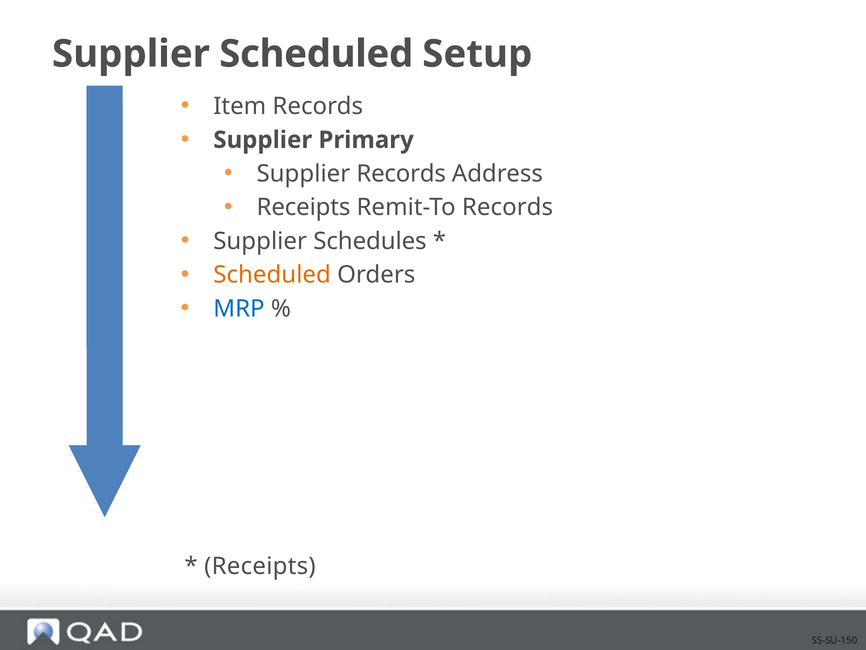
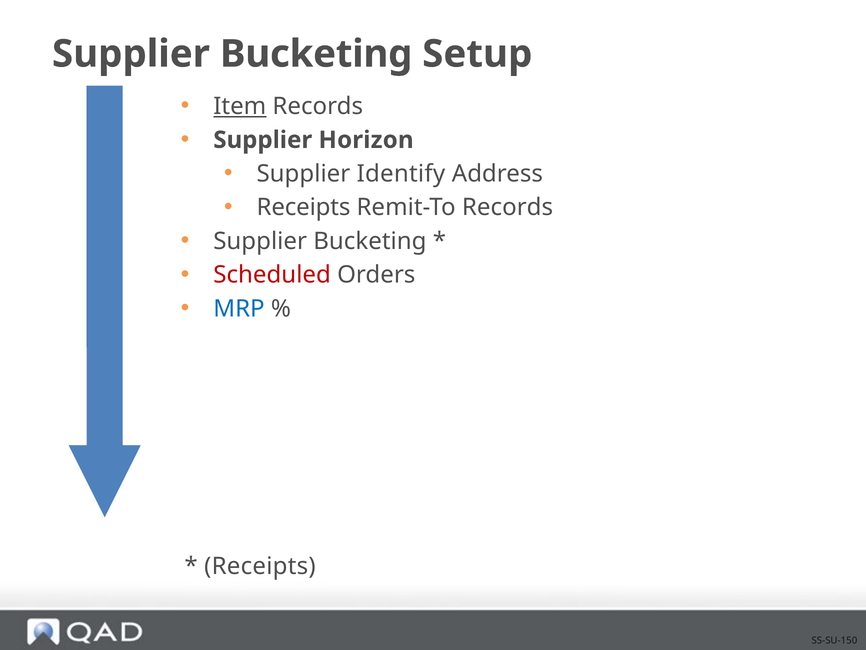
Scheduled: Scheduled -> Bucketing (316, 54)
Item underline: none -> present (240, 106)
Primary: Primary -> Horizon (366, 140)
Supplier Records: Records -> Identify (401, 174)
Schedules: Schedules -> Bucketing (370, 241)
Scheduled colour: orange -> red (272, 275)
